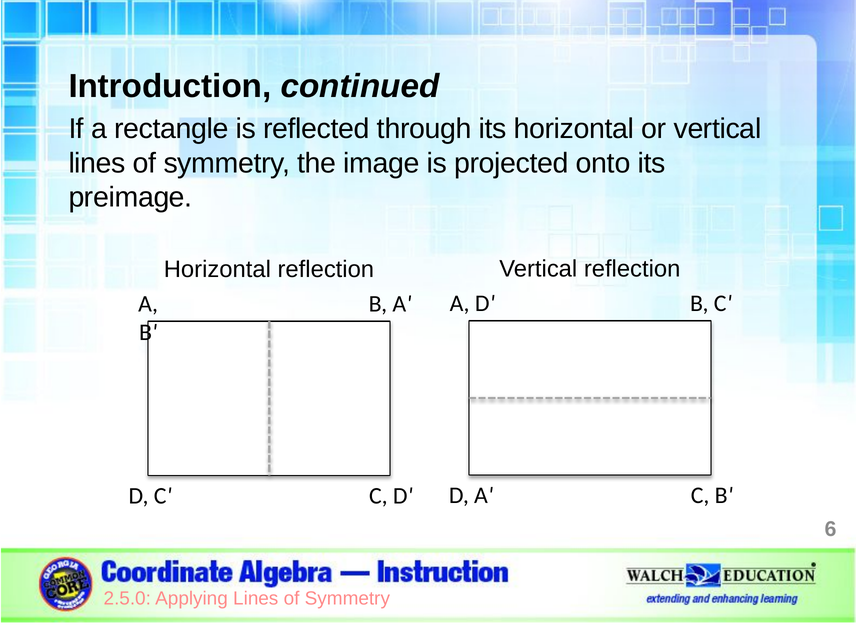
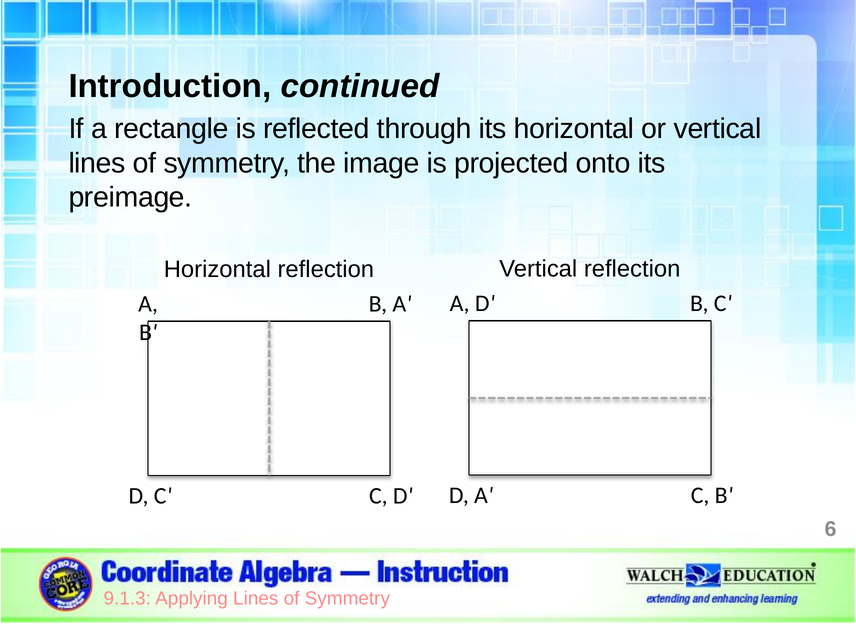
2.5.0: 2.5.0 -> 9.1.3 (127, 598)
